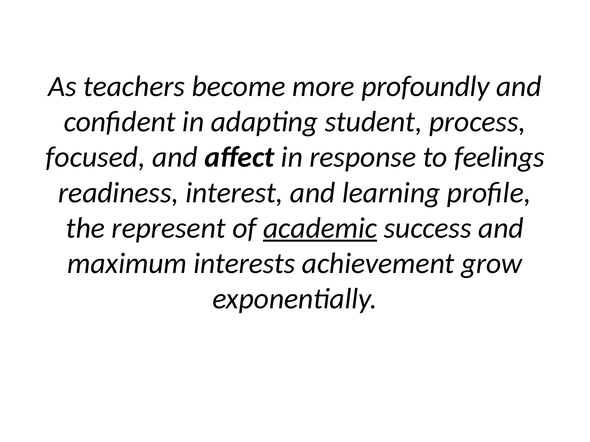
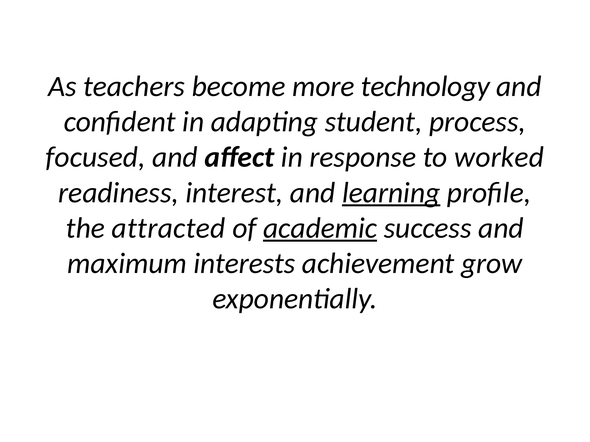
profoundly: profoundly -> technology (426, 87)
feelings: feelings -> worked (499, 157)
learning underline: none -> present (391, 193)
represent: represent -> attracted (169, 228)
